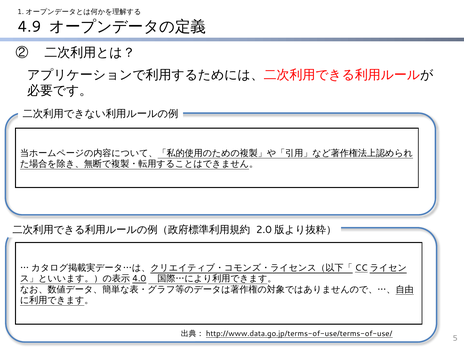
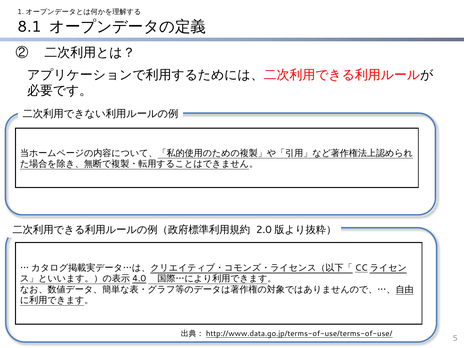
4.9: 4.9 -> 8.1 (29, 27)
